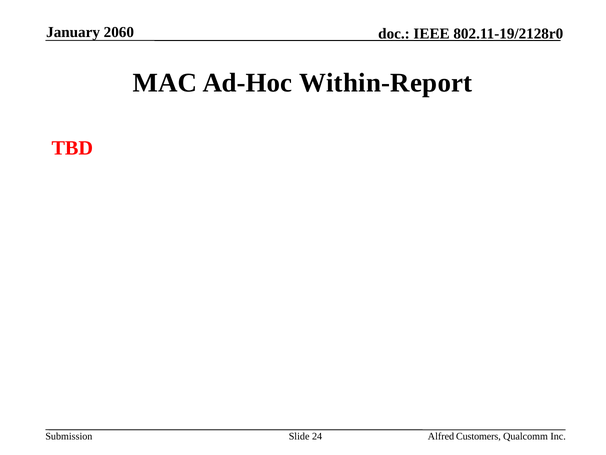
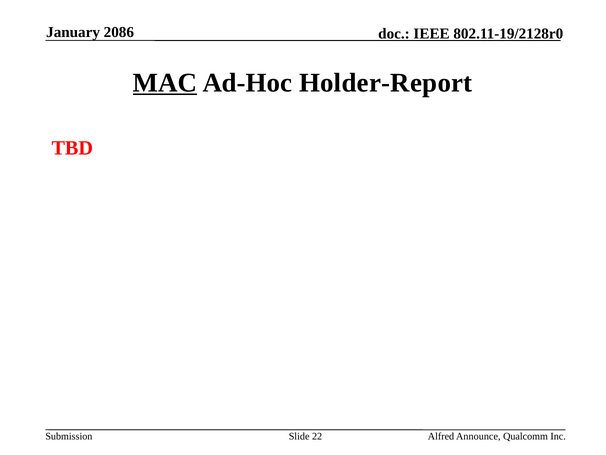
2060: 2060 -> 2086 (119, 32)
MAC underline: none -> present (165, 83)
Within-Report: Within-Report -> Holder-Report (386, 83)
24: 24 -> 22 (317, 436)
Customers: Customers -> Announce (478, 436)
